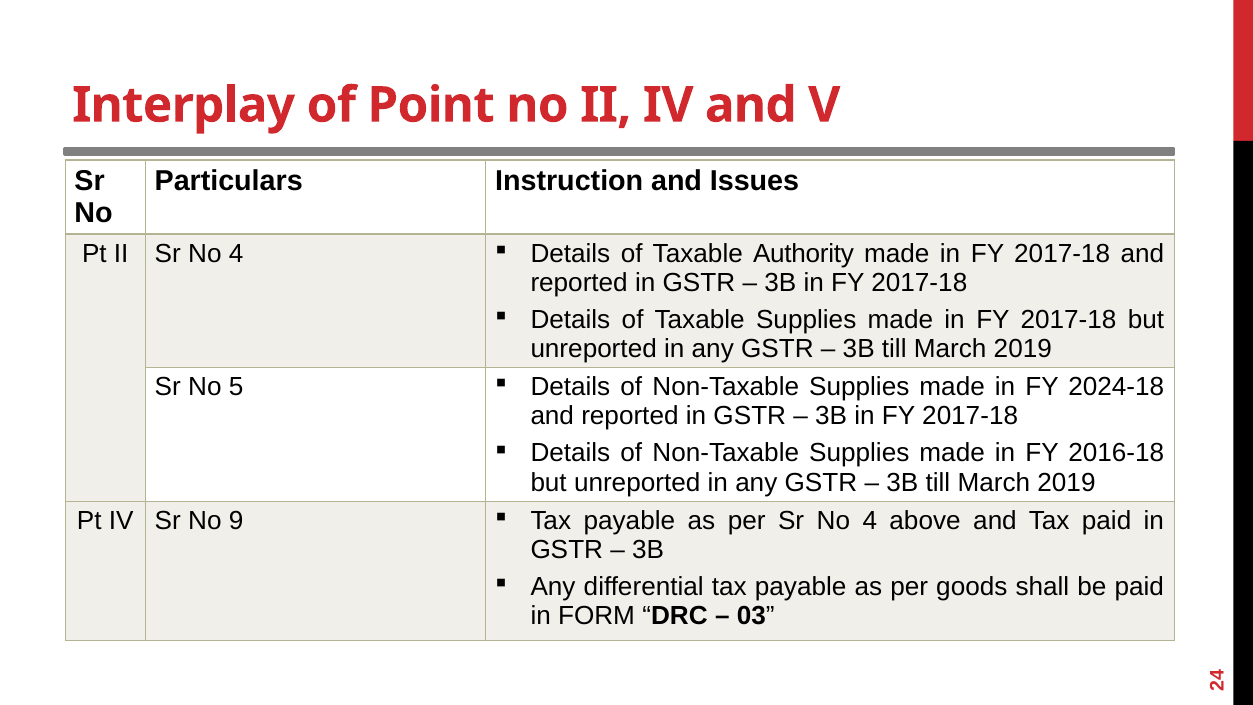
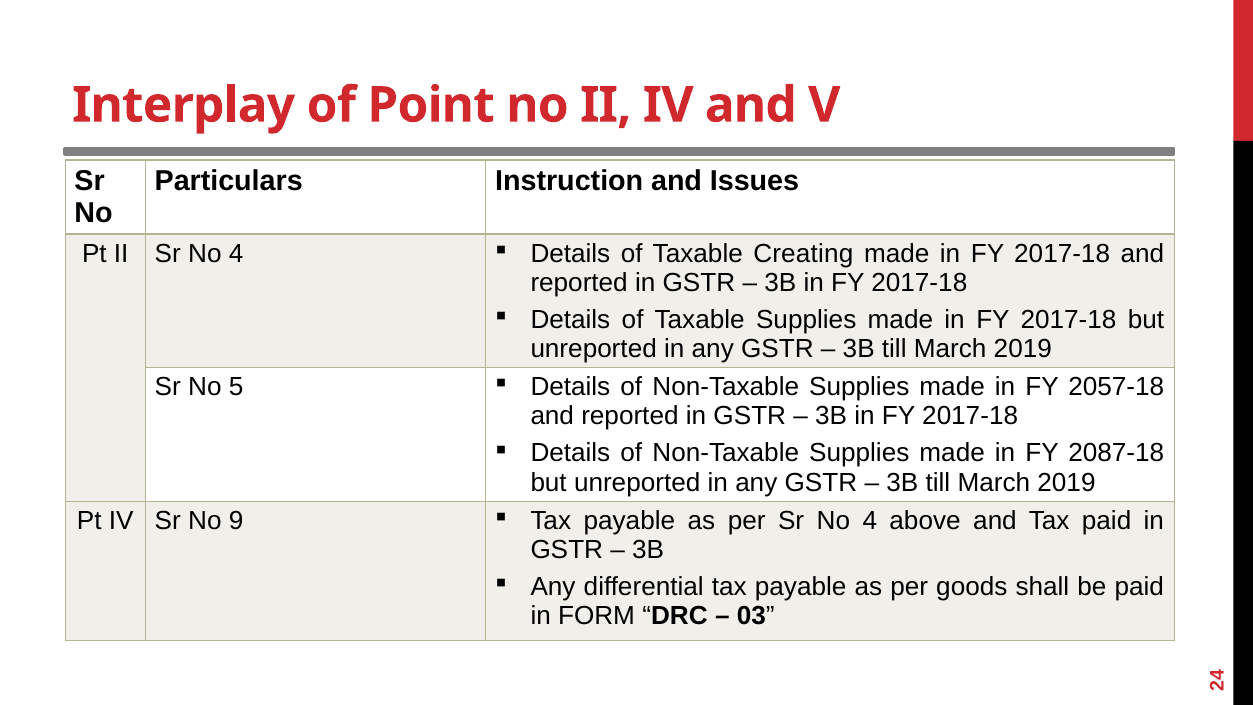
Authority: Authority -> Creating (803, 253)
2024-18: 2024-18 -> 2057-18 (1116, 387)
2016-18: 2016-18 -> 2087-18 (1116, 453)
